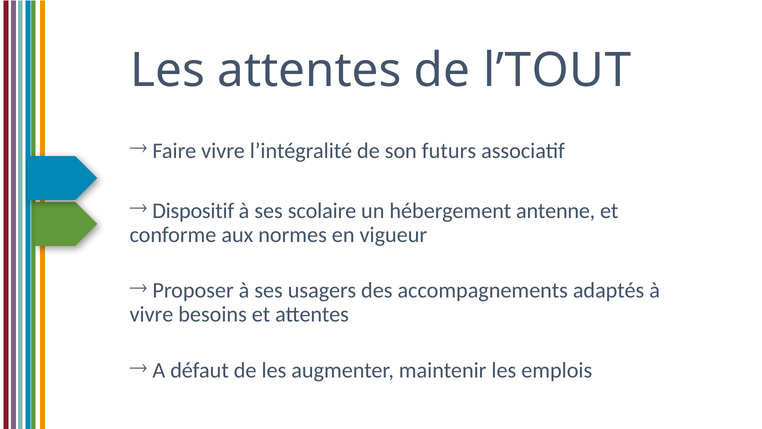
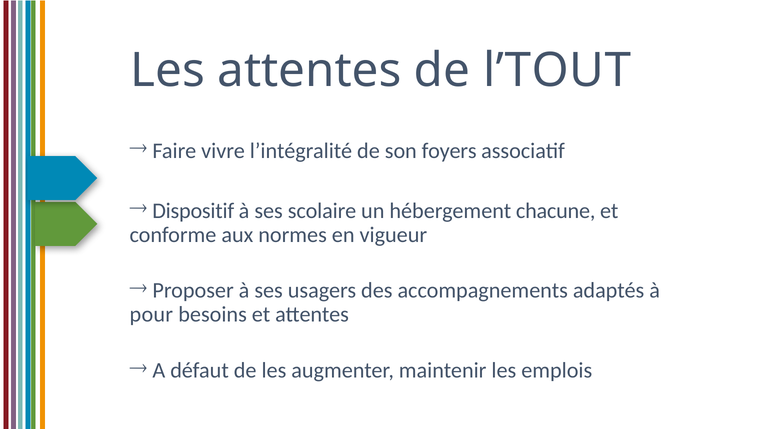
futurs: futurs -> foyers (449, 151)
antenne: antenne -> chacune (556, 211)
vivre: vivre -> pour (151, 314)
